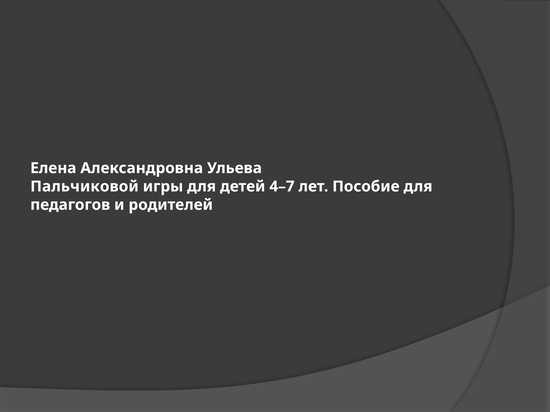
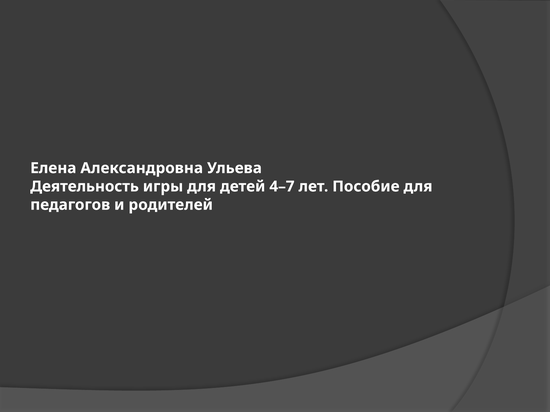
Пальчиковой: Пальчиковой -> Деятельность (85, 187)
